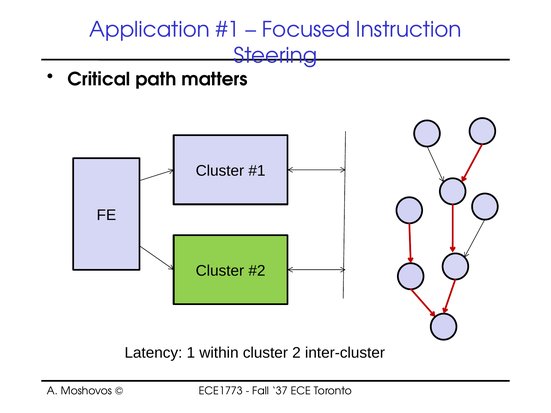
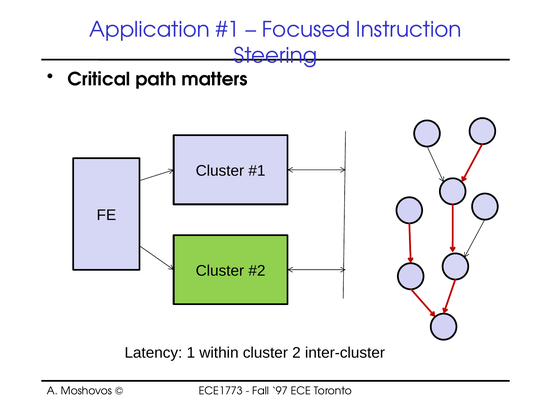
37: 37 -> 97 (280, 391)
